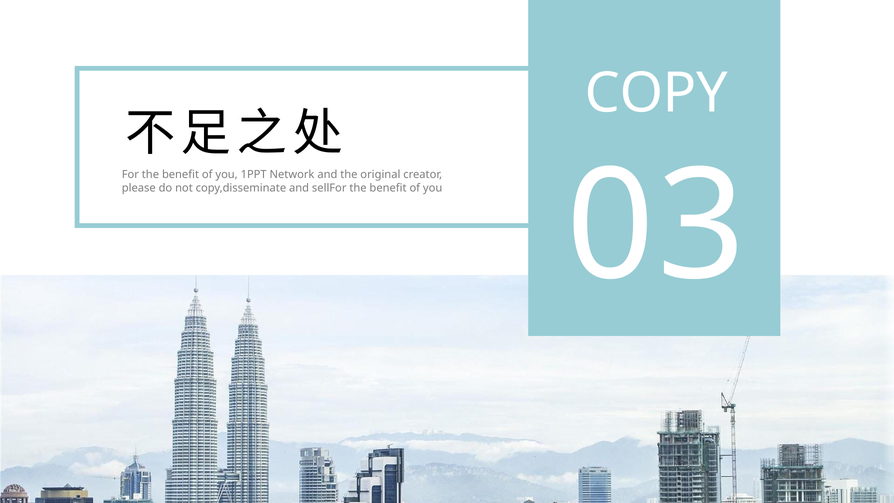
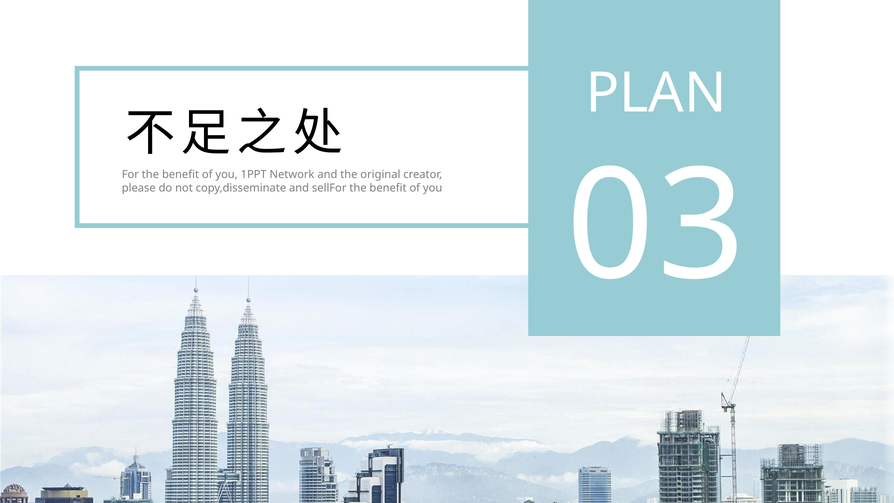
COPY: COPY -> PLAN (656, 93)
